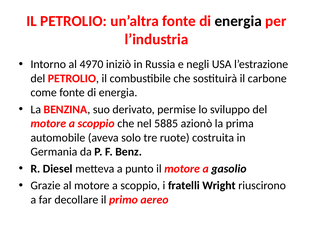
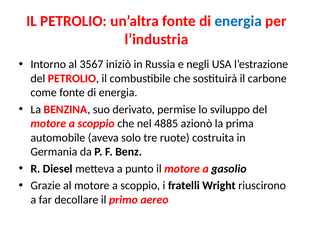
energia colour: black -> blue (238, 21)
4970: 4970 -> 3567 (91, 64)
5885: 5885 -> 4885 (166, 123)
